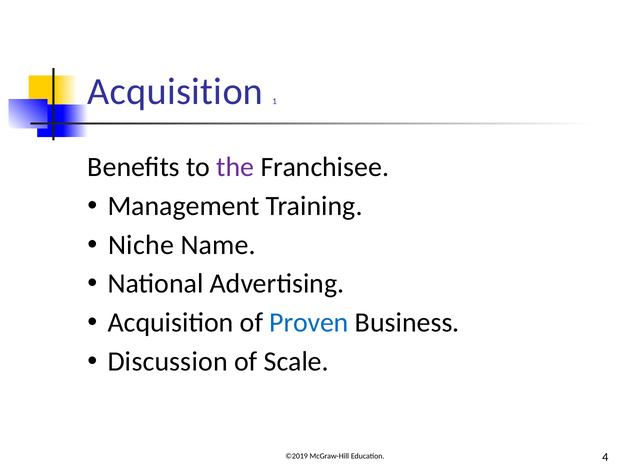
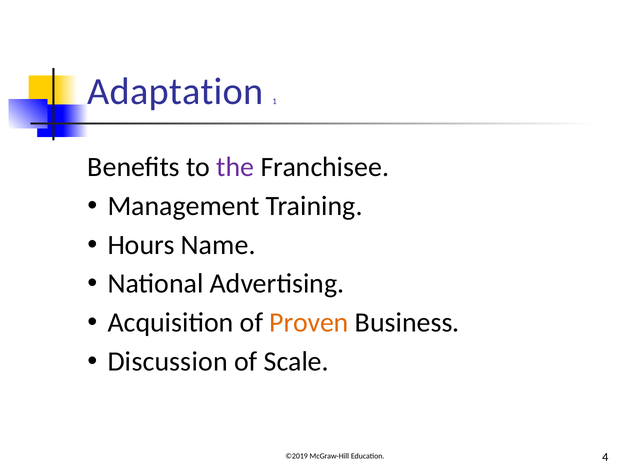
Acquisition: Acquisition -> Adaptation (175, 92)
Niche: Niche -> Hours (141, 245)
Proven colour: blue -> orange (309, 323)
